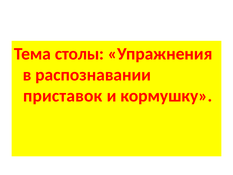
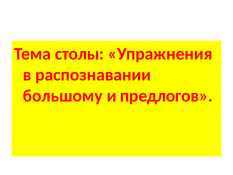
приставок: приставок -> большому (63, 96)
кормушку: кормушку -> предлогов (166, 96)
